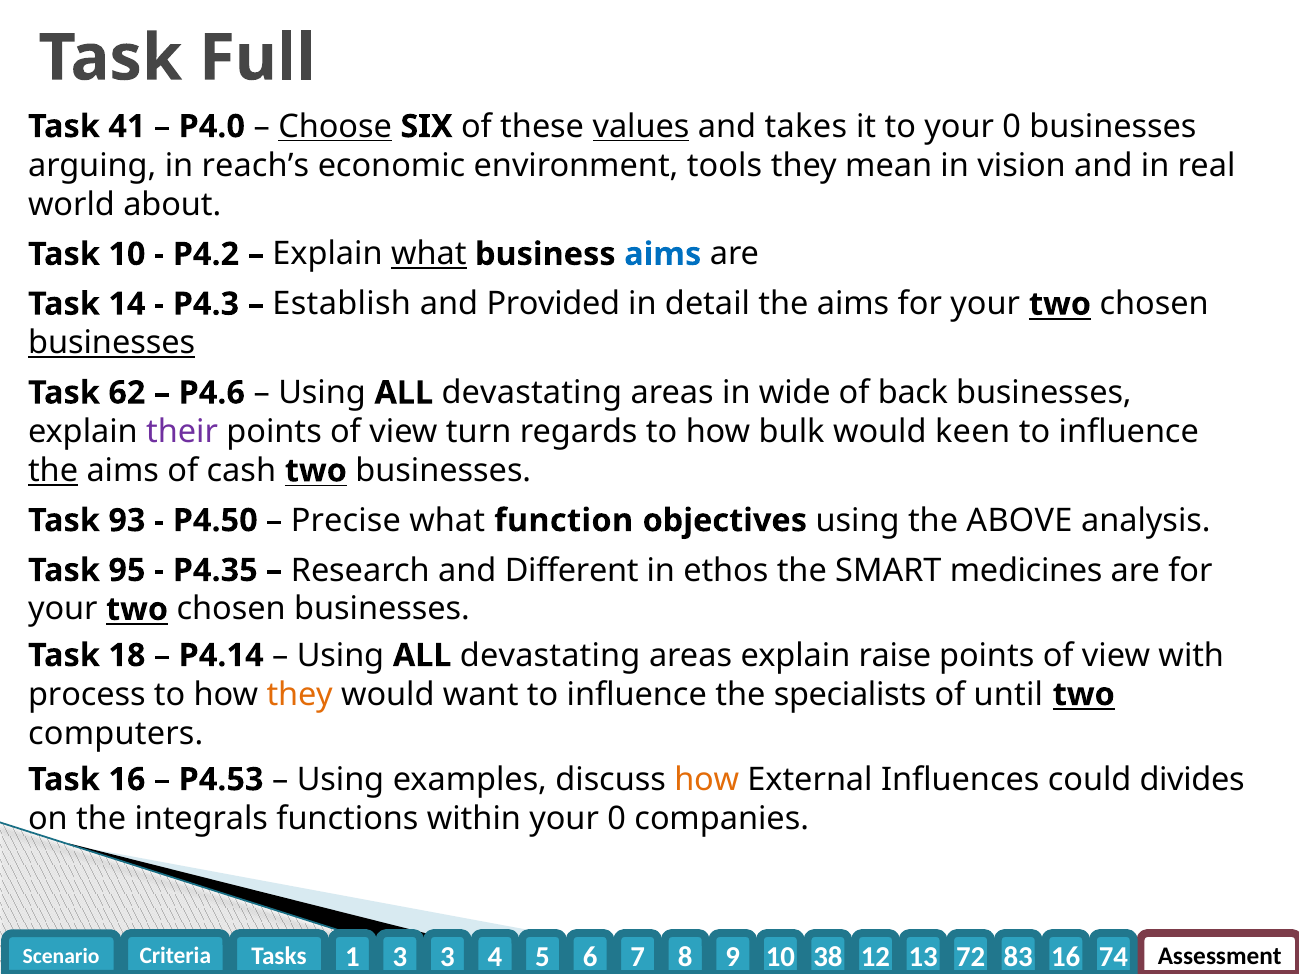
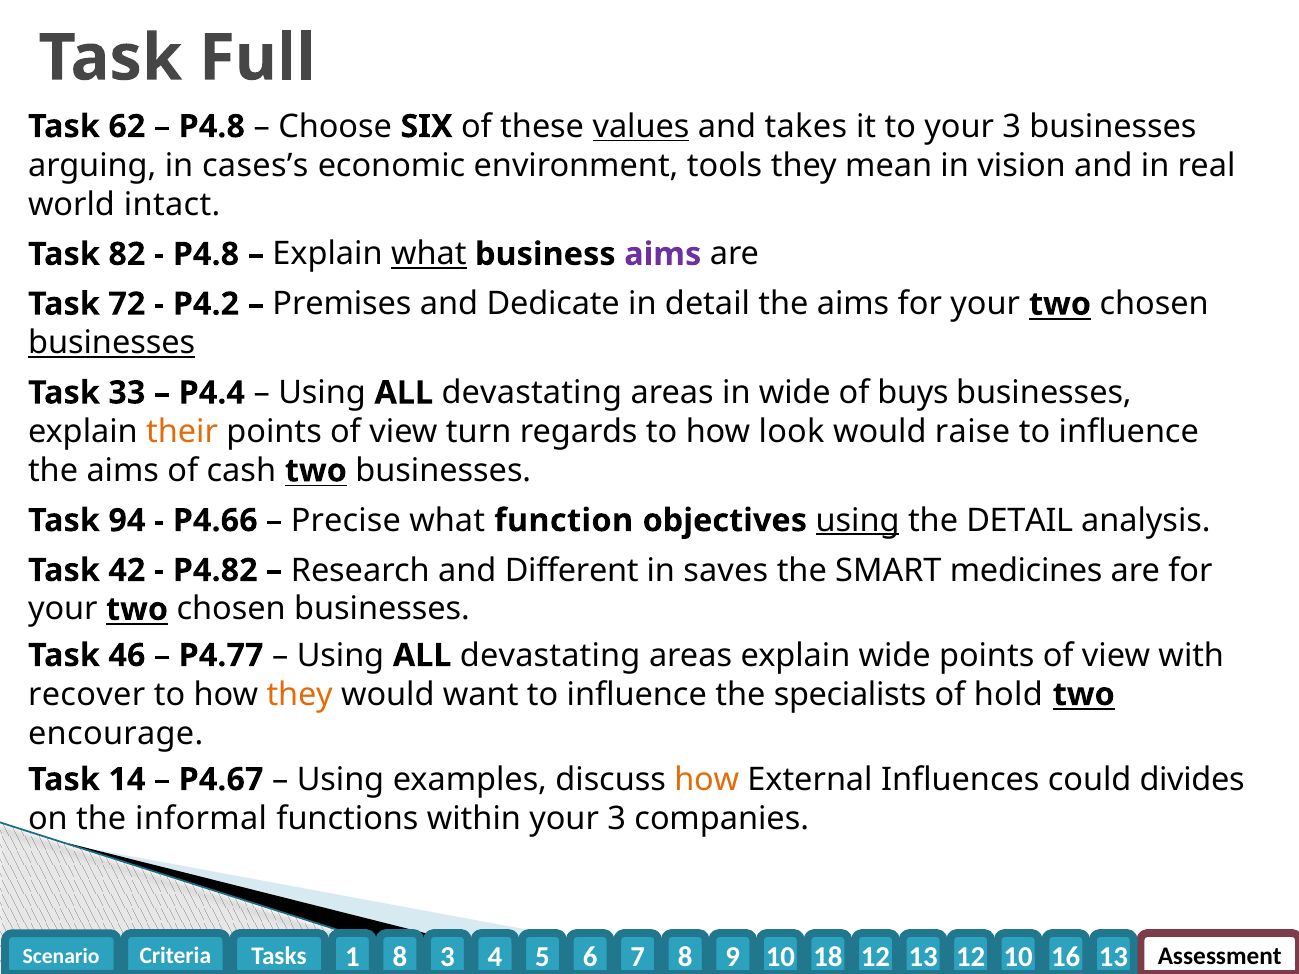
41: 41 -> 62 (127, 127)
P4.0: P4.0 -> P4.8 (212, 127)
Choose underline: present -> none (335, 127)
to your 0: 0 -> 3 (1012, 127)
reach’s: reach’s -> cases’s (255, 166)
about: about -> intact (172, 204)
Task 10: 10 -> 82 (127, 254)
P4.2: P4.2 -> P4.8 (206, 254)
aims colour: blue -> purple (663, 254)
14: 14 -> 72 (127, 304)
P4.3: P4.3 -> P4.2 (206, 304)
Establish: Establish -> Premises (342, 304)
Provided: Provided -> Dedicate (553, 304)
62: 62 -> 33 (127, 393)
P4.6: P4.6 -> P4.4 (212, 393)
back: back -> buys (913, 393)
their colour: purple -> orange (182, 432)
bulk: bulk -> look (792, 432)
keen: keen -> raise (973, 432)
the underline: present -> none (53, 471)
93: 93 -> 94 (127, 521)
P4.50: P4.50 -> P4.66 (215, 521)
using underline: none -> present (858, 521)
the ABOVE: ABOVE -> DETAIL (1020, 521)
95: 95 -> 42 (127, 570)
P4.35: P4.35 -> P4.82 (215, 570)
ethos: ethos -> saves (726, 570)
18: 18 -> 46 (127, 656)
P4.14: P4.14 -> P4.77 (221, 656)
explain raise: raise -> wide (895, 656)
process: process -> recover (87, 695)
until: until -> hold (1008, 695)
computers: computers -> encourage (116, 734)
Task 16: 16 -> 14 (127, 780)
P4.53: P4.53 -> P4.67 (221, 780)
integrals: integrals -> informal (201, 819)
within your 0: 0 -> 3 (617, 819)
3: 3 -> 8 (400, 957)
38: 38 -> 18 (828, 957)
12 72: 72 -> 12 (971, 957)
13 83: 83 -> 10 (1018, 957)
16 74: 74 -> 13 (1113, 957)
